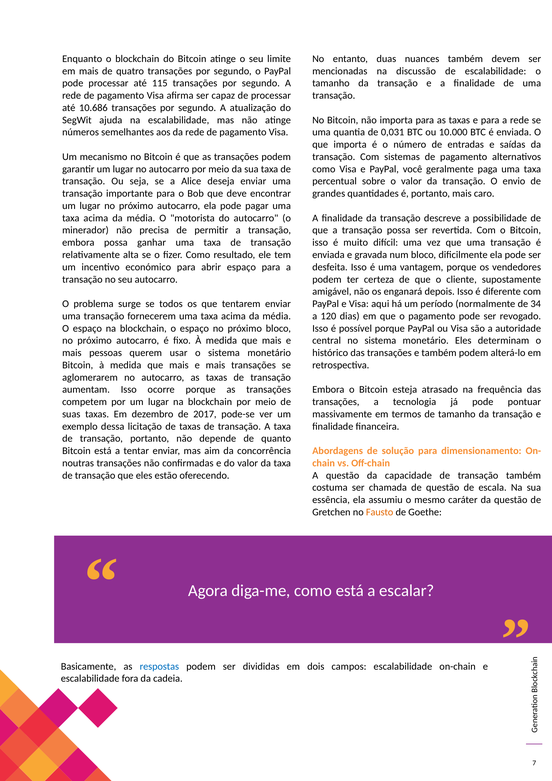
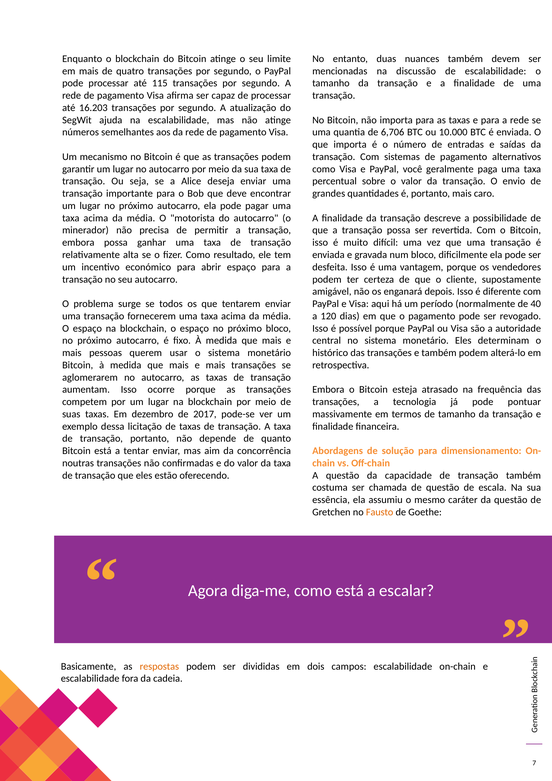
10.686: 10.686 -> 16.203 (93, 108)
0,031: 0,031 -> 6,706 (393, 132)
34: 34 -> 40 (536, 304)
respostas colour: blue -> orange (159, 666)
